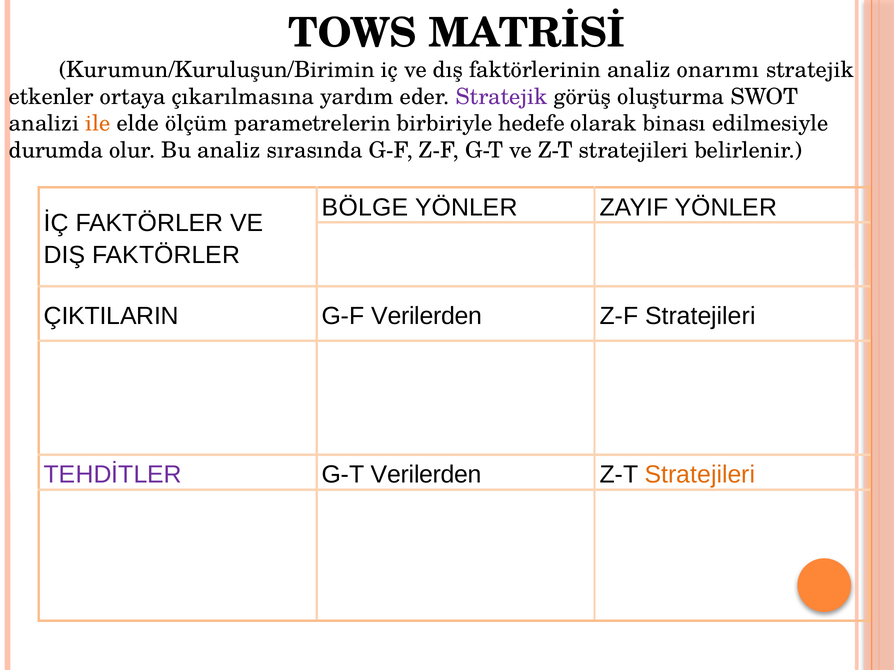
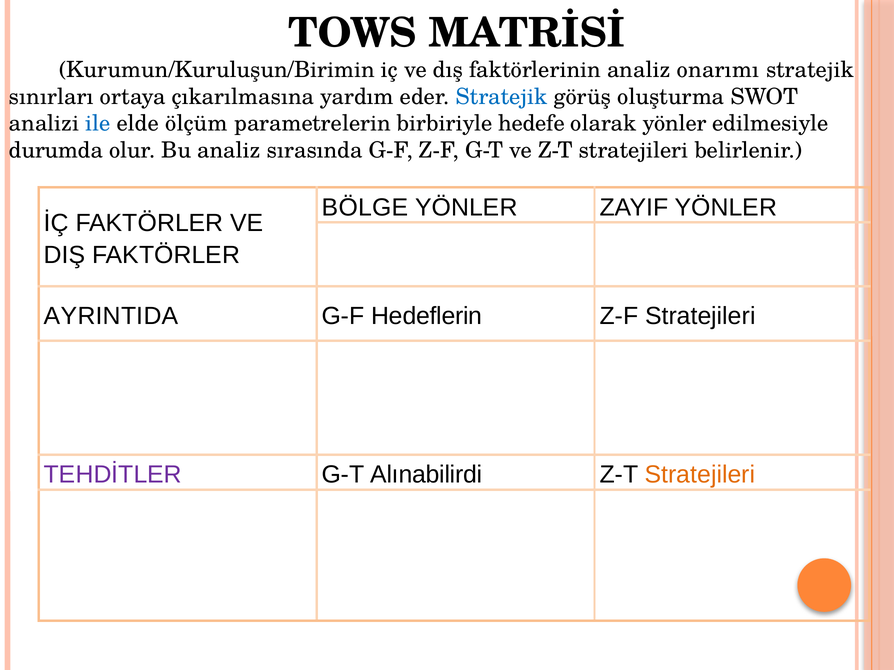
etkenler: etkenler -> sınırları (51, 97)
Stratejik colour: purple -> blue (502, 97)
ile colour: orange -> blue (98, 124)
olarak binası: binası -> yönler (675, 124)
ÇIKTILARIN: ÇIKTILARIN -> AYRINTIDA (111, 316)
G-F Verilerden: Verilerden -> Hedeflerin (427, 316)
G-T Verilerden: Verilerden -> Alınabilirdi (426, 475)
